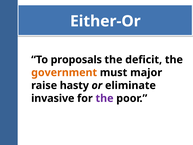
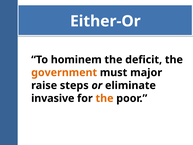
proposals: proposals -> hominem (76, 60)
hasty: hasty -> steps (74, 85)
the colour: purple -> orange (105, 98)
